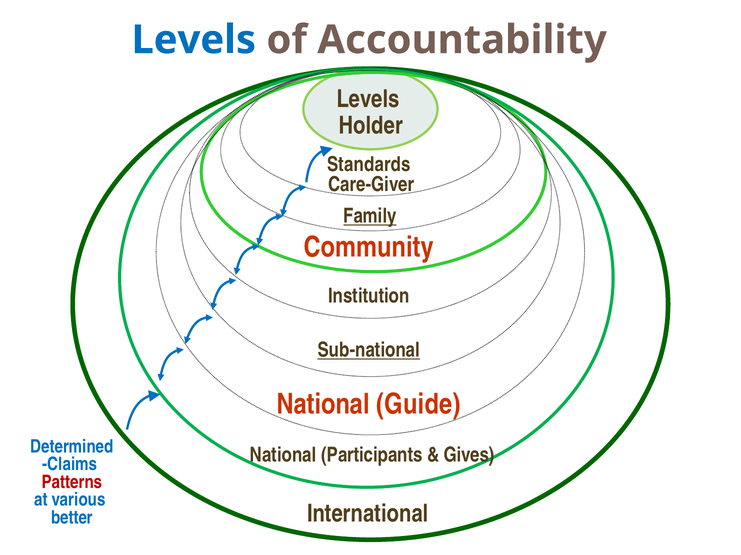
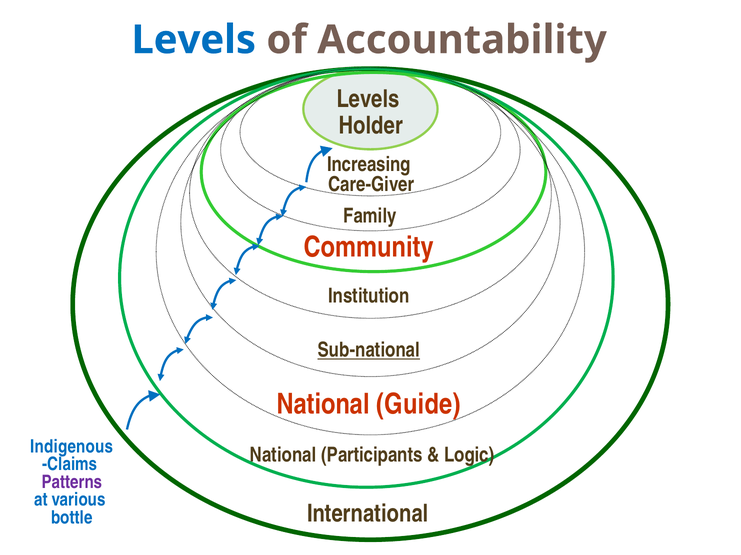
Standards: Standards -> Increasing (369, 165)
Family underline: present -> none (370, 216)
Determined: Determined -> Indigenous (72, 447)
Gives: Gives -> Logic (469, 456)
Patterns colour: red -> purple (72, 483)
better: better -> bottle (72, 518)
